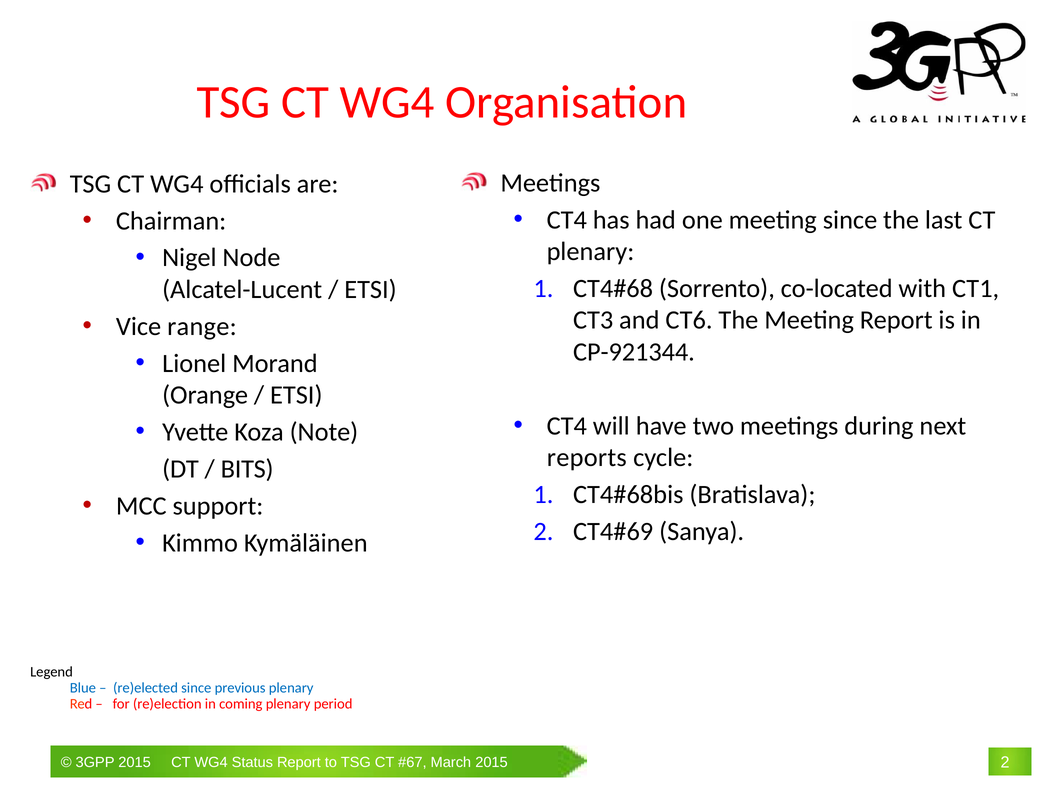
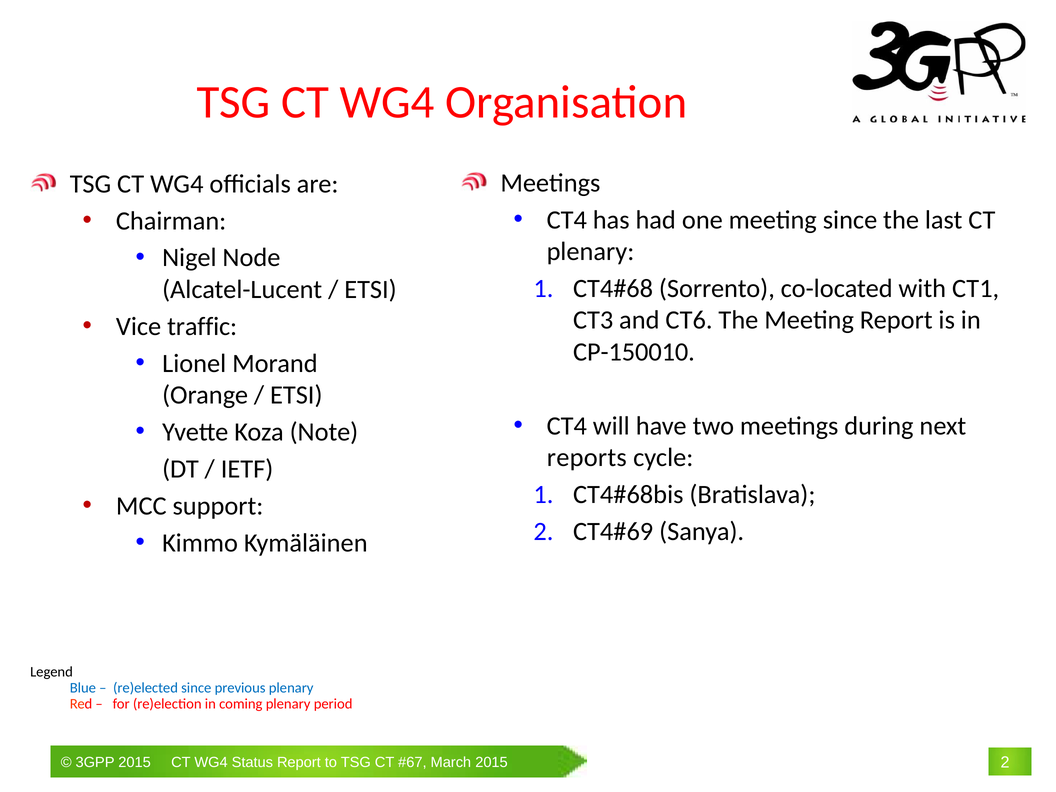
range: range -> traffic (202, 326)
CP-921344: CP-921344 -> CP-150010 (634, 352)
BITS: BITS -> IETF (247, 469)
